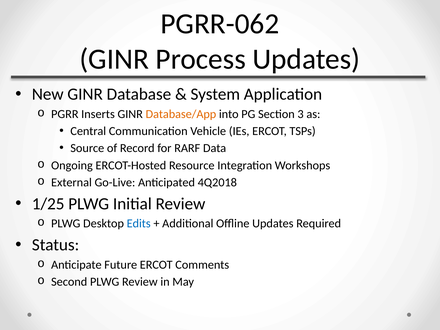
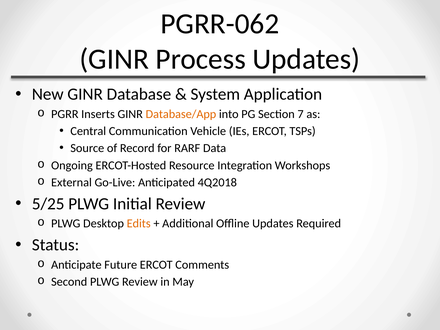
3: 3 -> 7 (301, 114)
1/25: 1/25 -> 5/25 (48, 204)
Edits colour: blue -> orange (139, 224)
